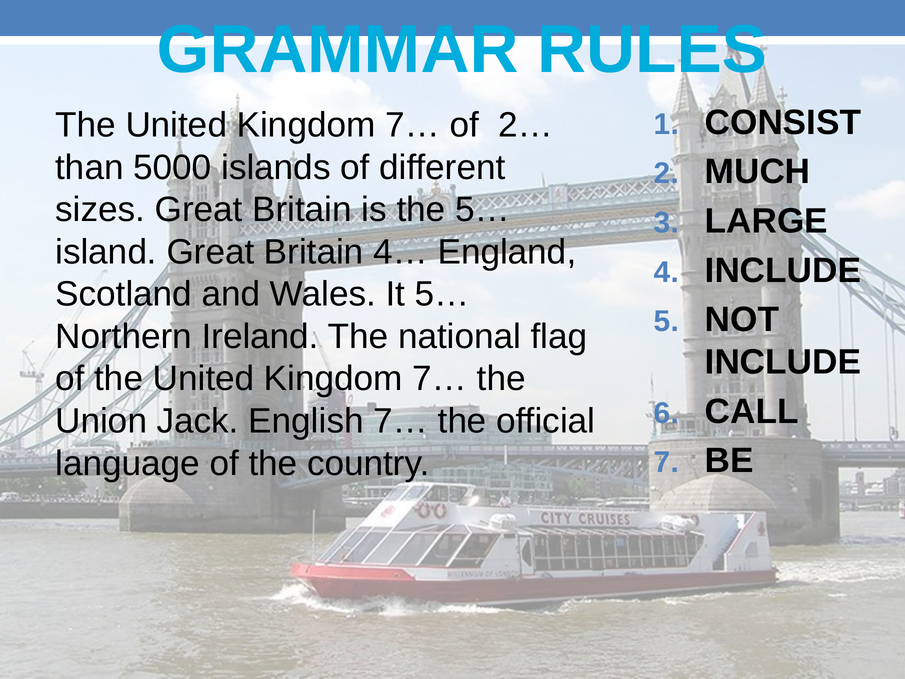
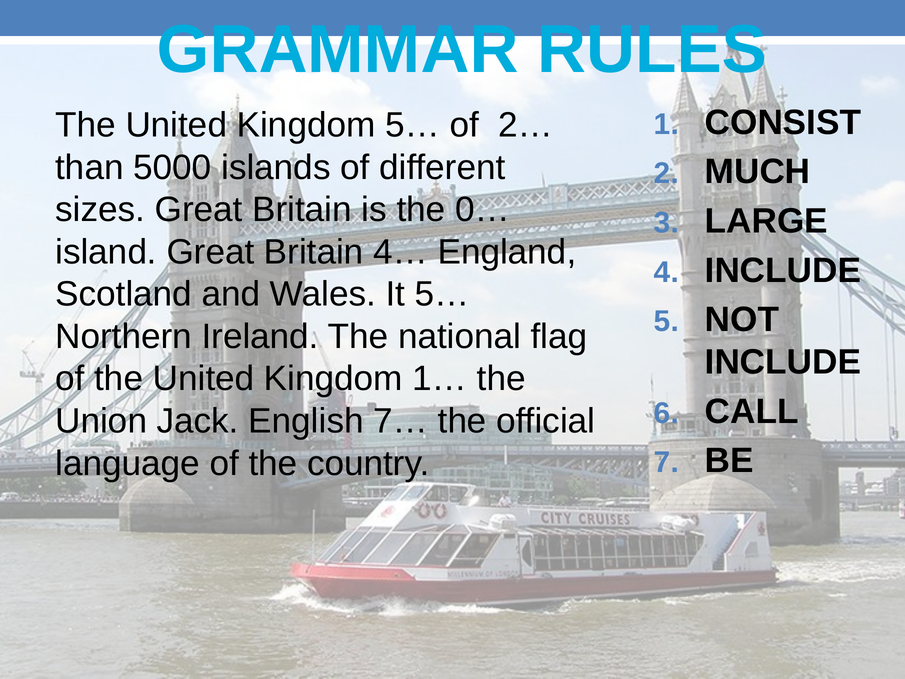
7…: 7… -> 5… (412, 125)
the 5…: 5… -> 0… (482, 210)
7…: 7… -> 1… (440, 379)
